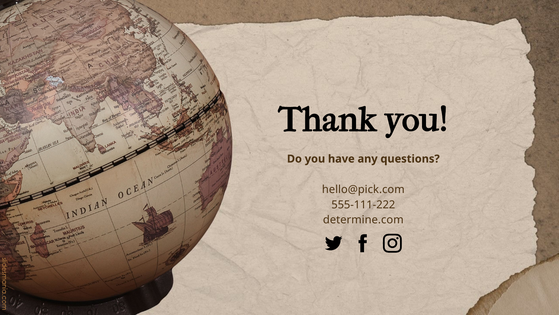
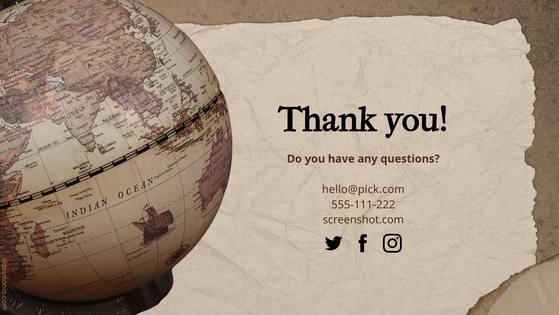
determine.com: determine.com -> screenshot.com (363, 220)
